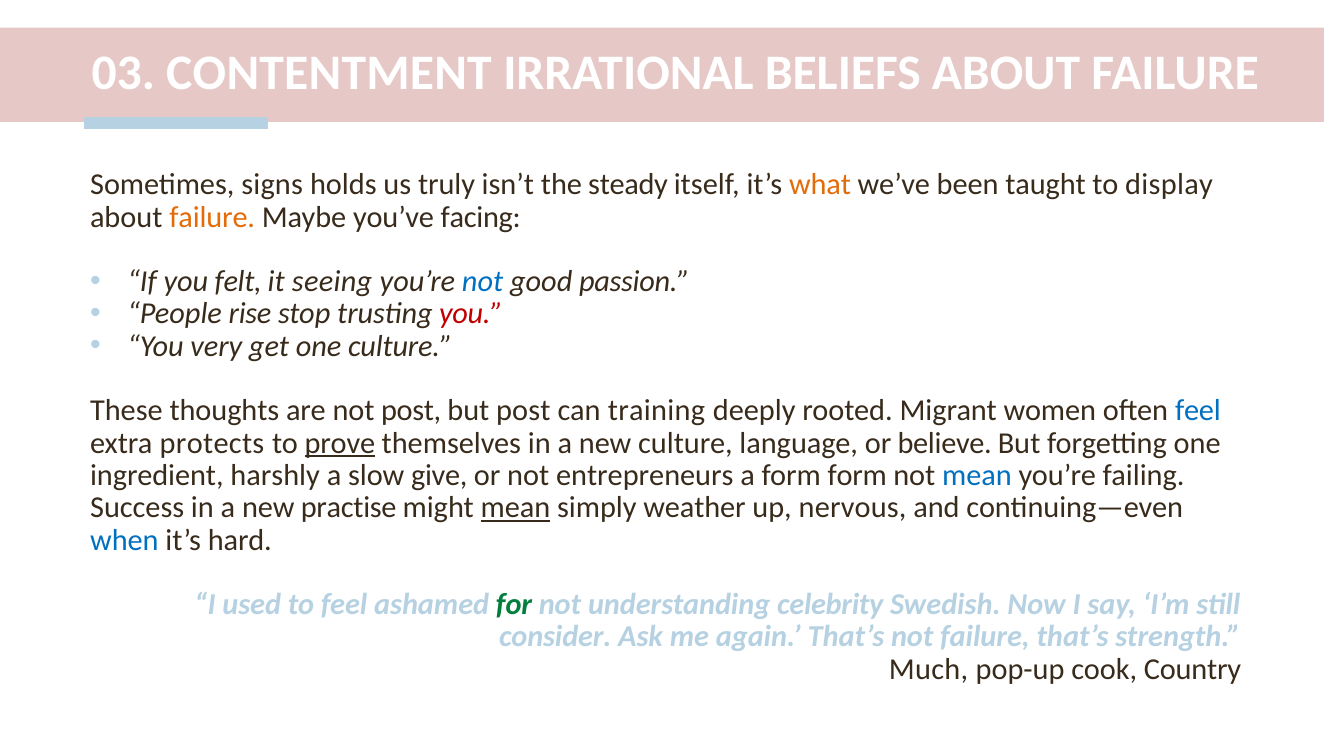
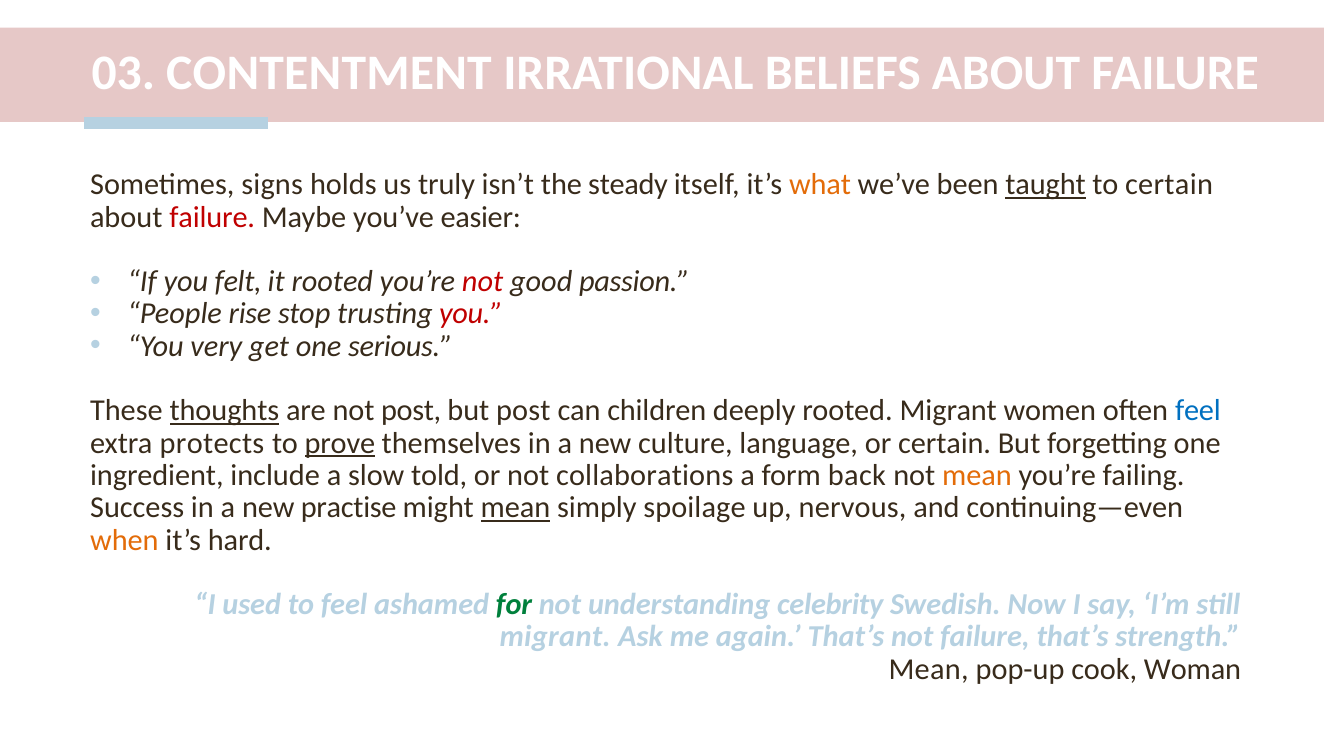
taught underline: none -> present (1046, 185)
to display: display -> certain (1169, 185)
failure colour: orange -> red (212, 217)
facing: facing -> easier (481, 217)
it seeing: seeing -> rooted (332, 282)
not colour: blue -> red (483, 282)
one culture: culture -> serious (400, 346)
thoughts underline: none -> present (224, 411)
training: training -> children (657, 411)
or believe: believe -> certain (945, 443)
harshly: harshly -> include (275, 475)
give: give -> told (439, 475)
entrepreneurs: entrepreneurs -> collaborations (645, 475)
form form: form -> back (857, 475)
mean colour: blue -> orange (977, 475)
weather: weather -> spoilage (694, 508)
when colour: blue -> orange (124, 540)
consider: consider -> migrant (555, 637)
Much: Much -> Mean (929, 669)
Country: Country -> Woman (1193, 669)
